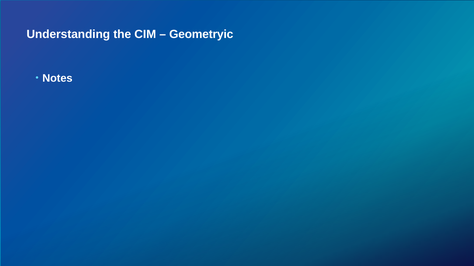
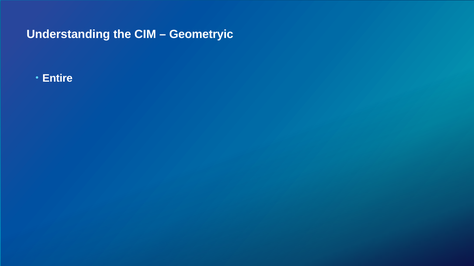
Notes: Notes -> Entire (57, 78)
